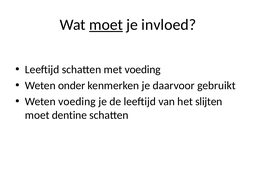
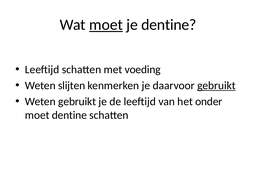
je invloed: invloed -> dentine (169, 25)
onder: onder -> slijten (72, 86)
gebruikt underline: none -> present (216, 86)
Weten voeding: voeding -> gebruikt (77, 102)
slijten: slijten -> onder (209, 102)
